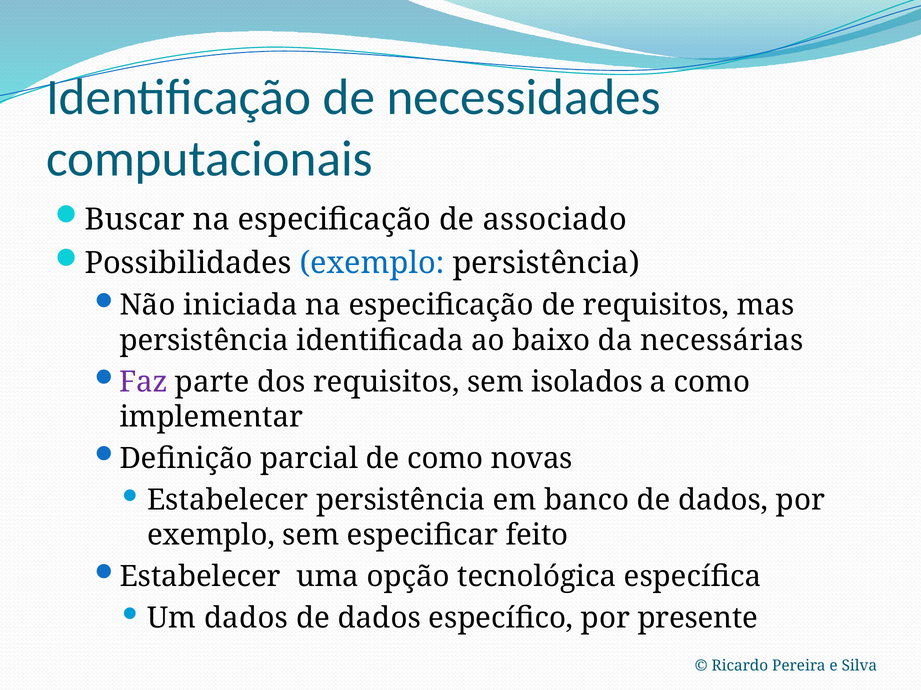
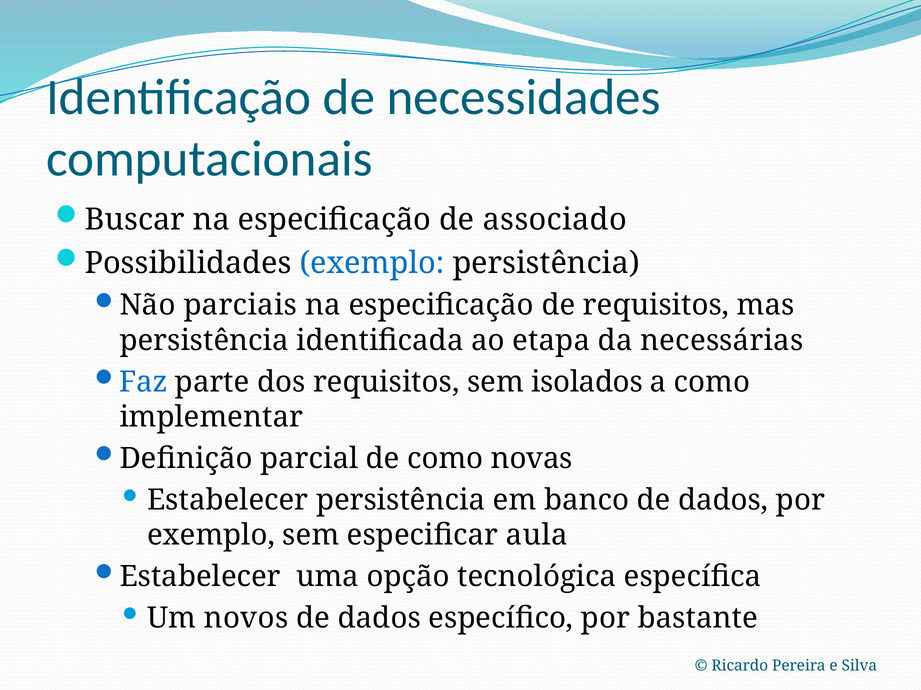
iniciada: iniciada -> parciais (240, 306)
baixo: baixo -> etapa (551, 341)
Faz colour: purple -> blue (144, 382)
feito: feito -> aula (537, 536)
Um dados: dados -> novos (246, 618)
presente: presente -> bastante (698, 618)
